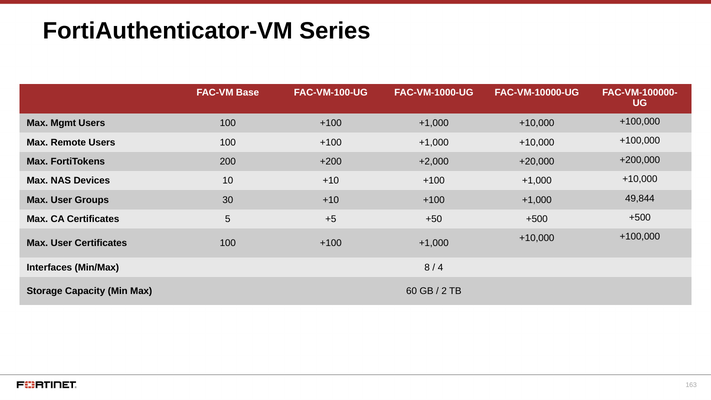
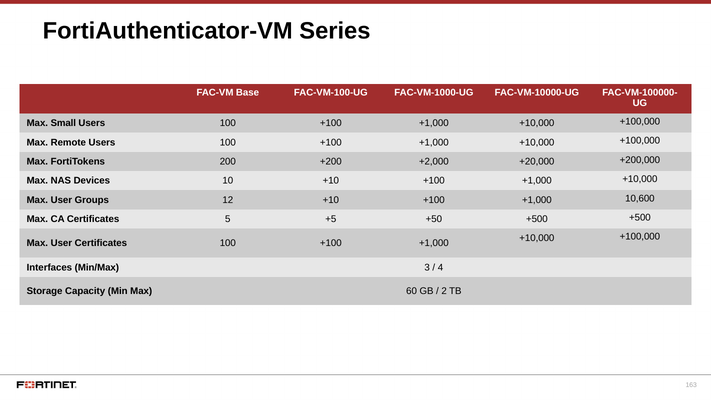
Mgmt: Mgmt -> Small (63, 123)
30: 30 -> 12 (228, 200)
49,844: 49,844 -> 10,600 (640, 198)
8: 8 -> 3 (427, 267)
